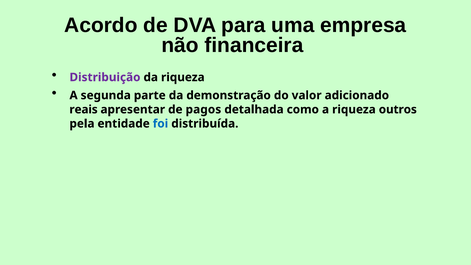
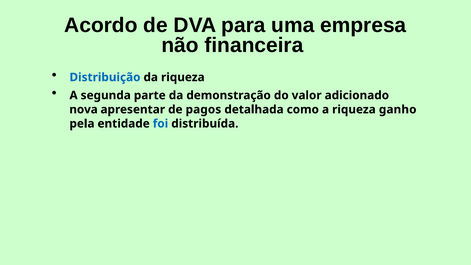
Distribuição colour: purple -> blue (105, 77)
reais: reais -> nova (84, 109)
outros: outros -> ganho (398, 109)
